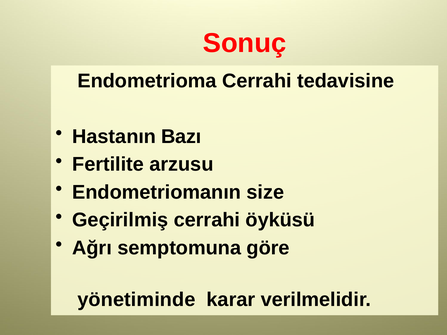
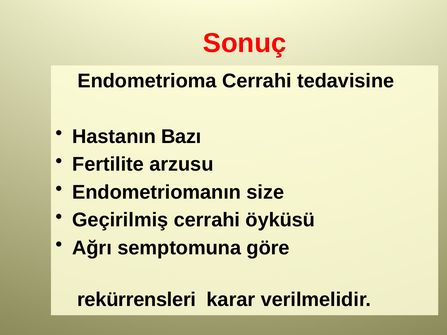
yönetiminde: yönetiminde -> rekürrensleri (137, 300)
